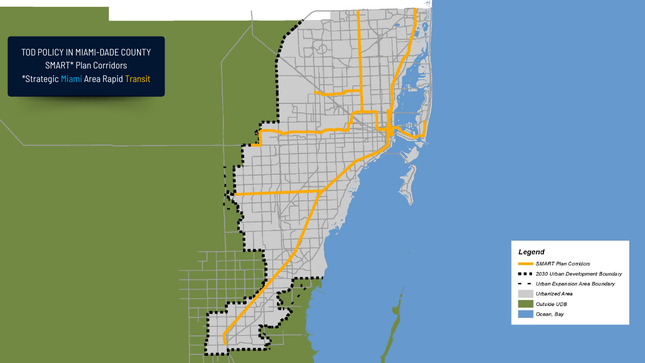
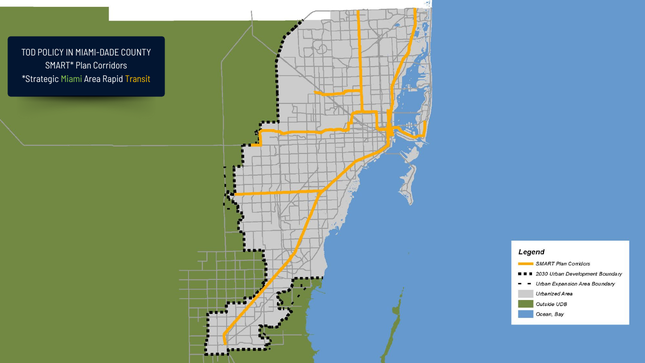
Miami colour: light blue -> light green (71, 79)
